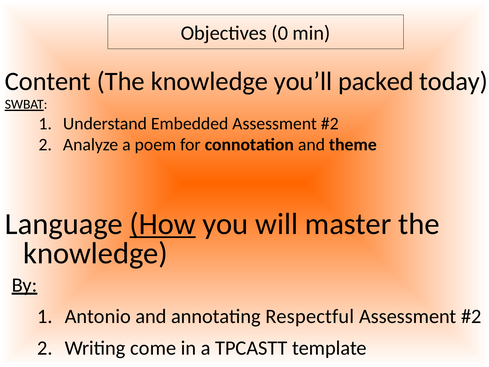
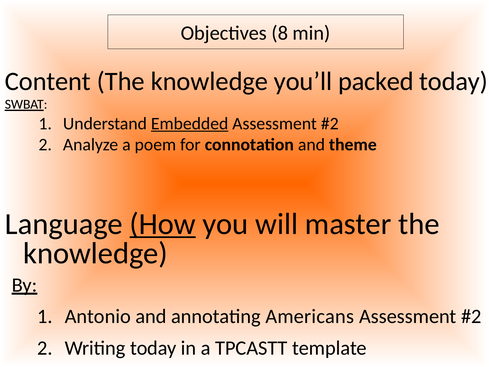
0: 0 -> 8 (280, 33)
Embedded underline: none -> present (190, 123)
Respectful: Respectful -> Americans (310, 316)
Writing come: come -> today (153, 348)
